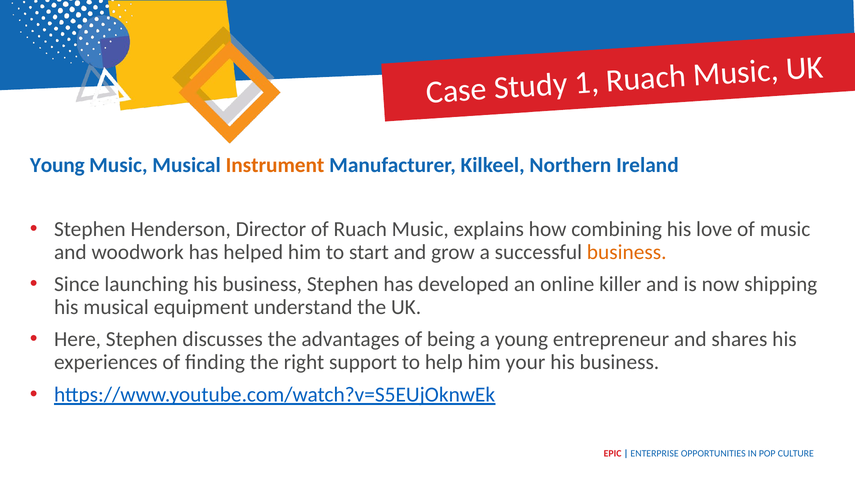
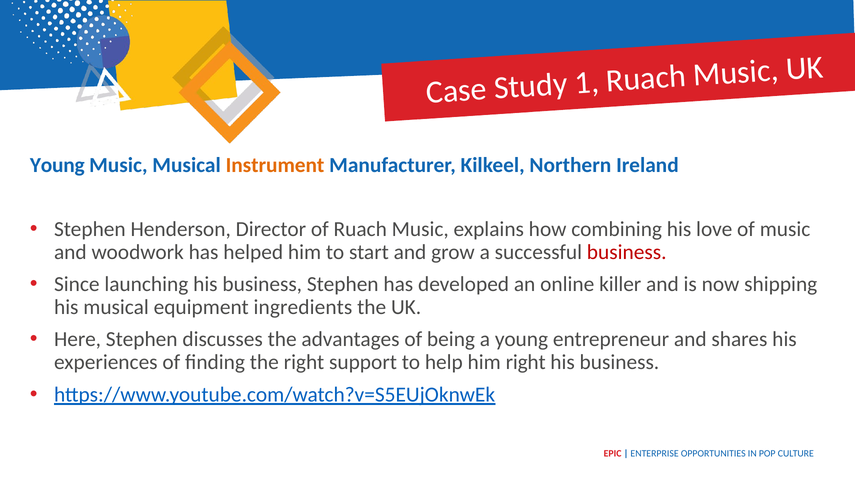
business colour: orange -> red (627, 252)
understand: understand -> ingredients (303, 307)
him your: your -> right (526, 362)
